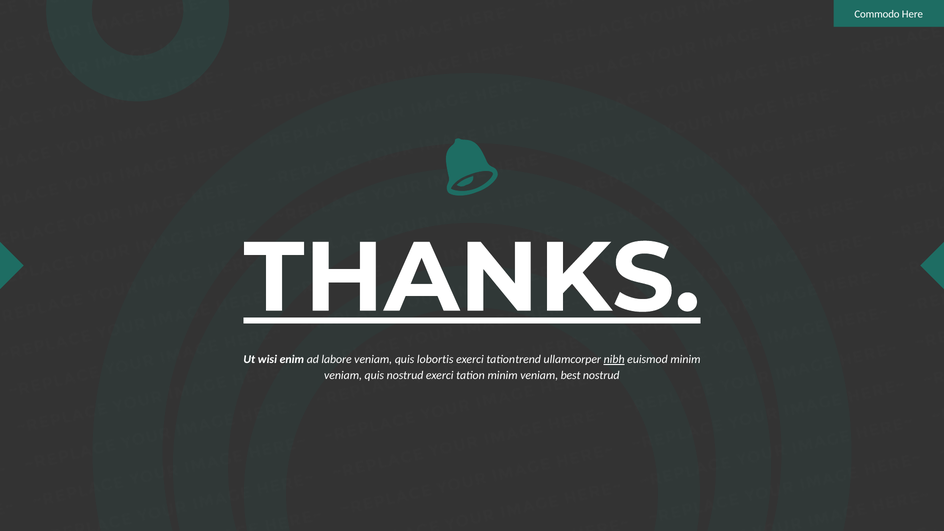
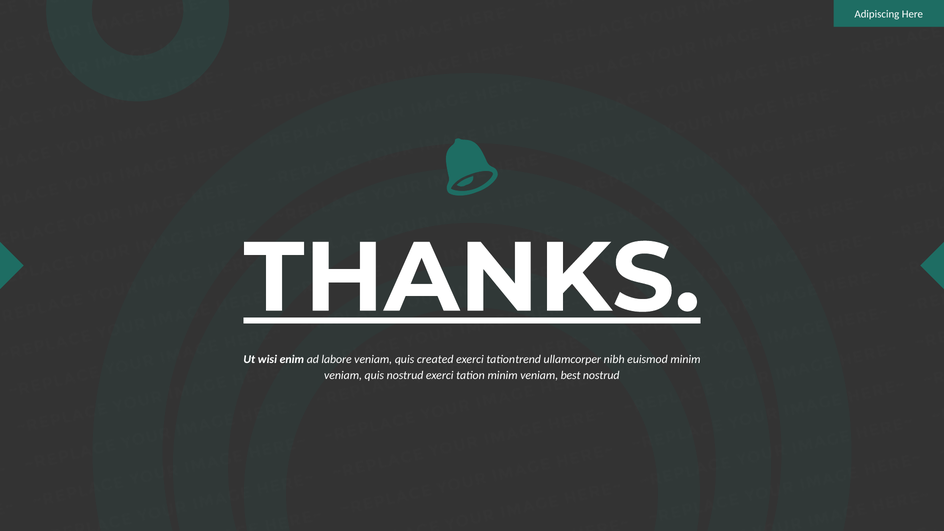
Commodo: Commodo -> Adipiscing (877, 14)
lobortis: lobortis -> created (435, 359)
nibh underline: present -> none (614, 359)
